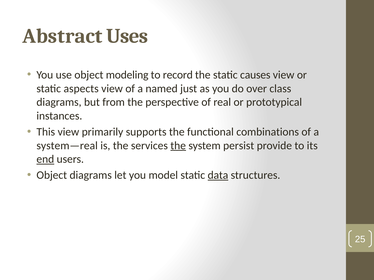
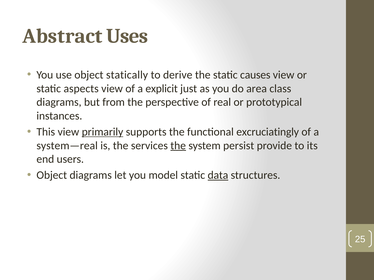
modeling: modeling -> statically (127, 75)
record: record -> derive (178, 75)
named: named -> explicit (162, 89)
over: over -> area (257, 89)
primarily underline: none -> present (102, 132)
combinations: combinations -> excruciatingly (268, 132)
end underline: present -> none (45, 160)
